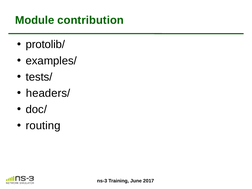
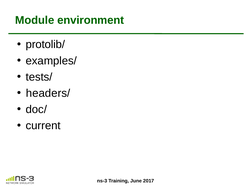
contribution: contribution -> environment (91, 20)
routing: routing -> current (43, 126)
